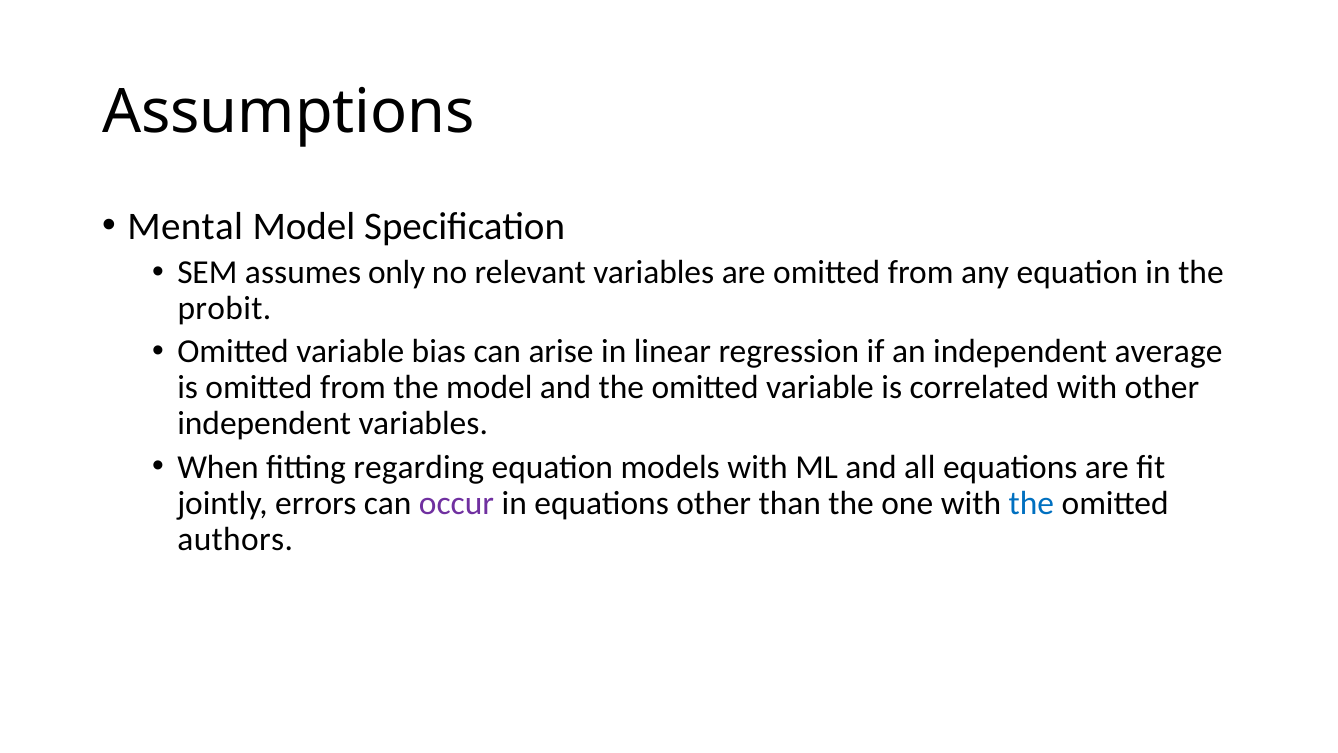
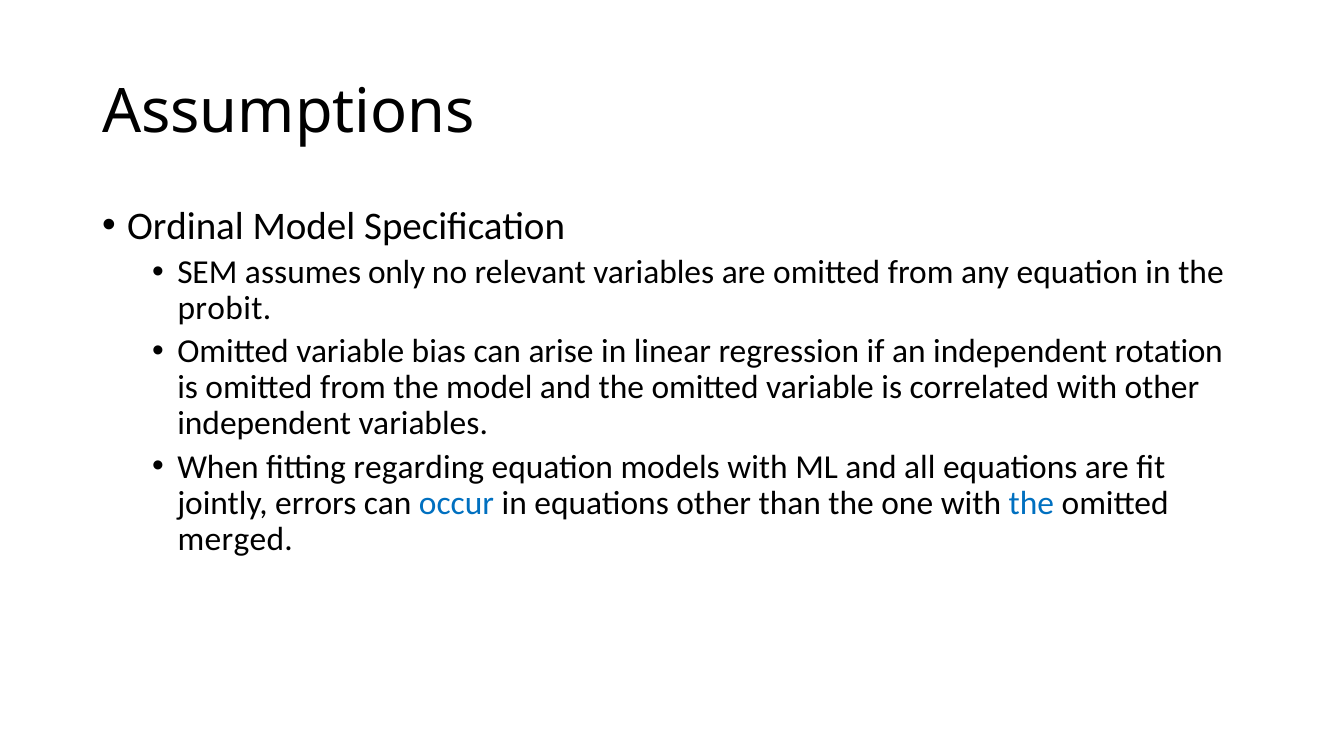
Mental: Mental -> Ordinal (185, 226)
average: average -> rotation (1169, 351)
occur colour: purple -> blue (457, 503)
authors: authors -> merged (235, 539)
